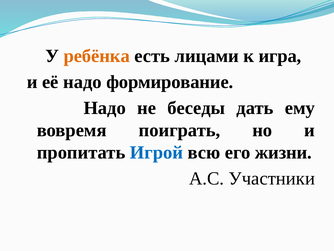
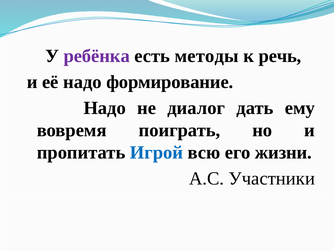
ребёнка colour: orange -> purple (97, 56)
лицами: лицами -> методы (207, 56)
игра: игра -> речь (280, 56)
беседы: беседы -> диалог (196, 108)
